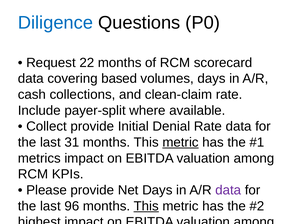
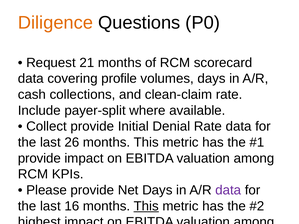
Diligence colour: blue -> orange (55, 23)
22: 22 -> 21 (87, 63)
based: based -> profile (119, 79)
31: 31 -> 26 (72, 142)
metric underline: present -> none (181, 142)
metrics: metrics -> provide (39, 158)
96: 96 -> 16 (72, 206)
